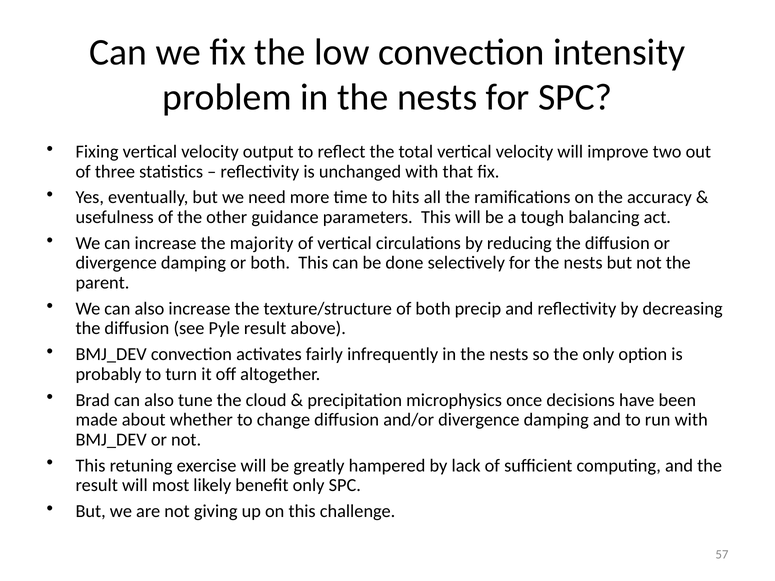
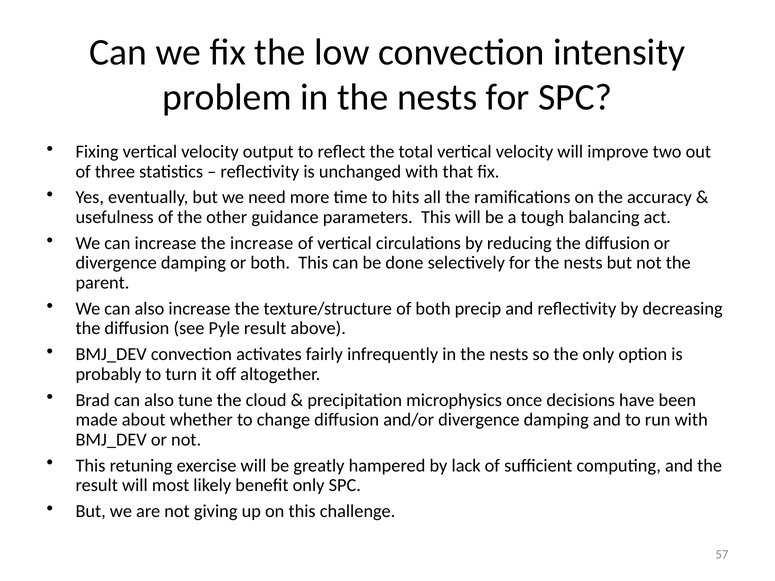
the majority: majority -> increase (262, 243)
